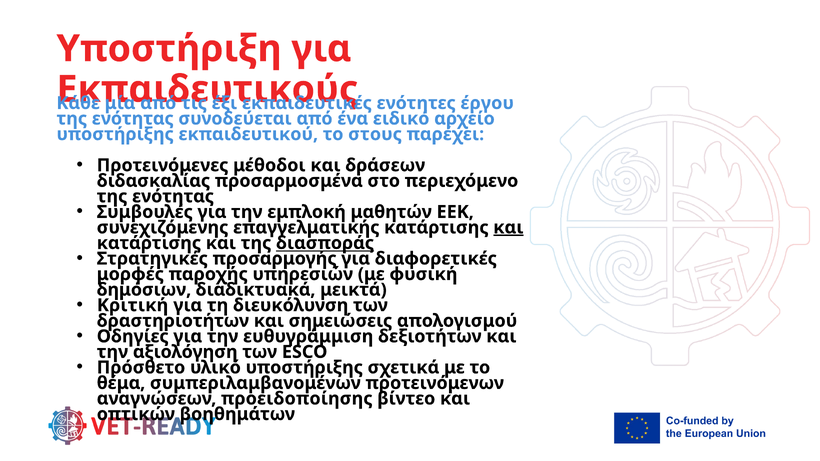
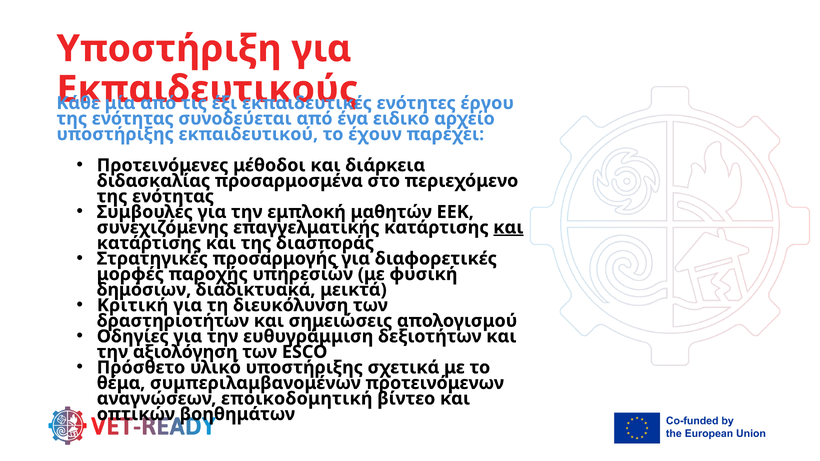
στους: στους -> έχουν (375, 134)
δράσεων: δράσεων -> διάρκεια (385, 165)
διασποράς underline: present -> none (325, 243)
προειδοποίησης: προειδοποίησης -> εποικοδομητική (297, 399)
